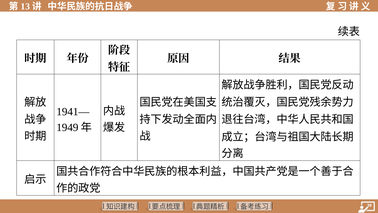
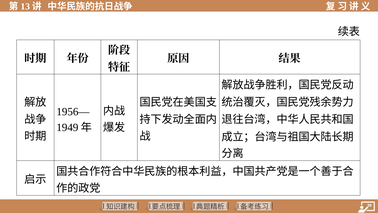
1941—: 1941— -> 1956— (73, 112)
